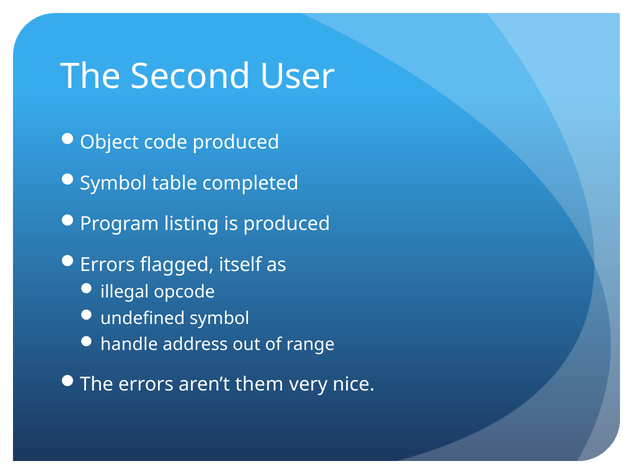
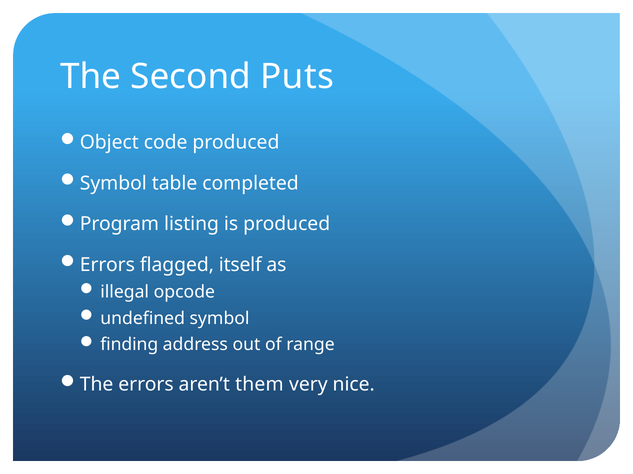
User: User -> Puts (297, 77)
handle: handle -> finding (129, 345)
